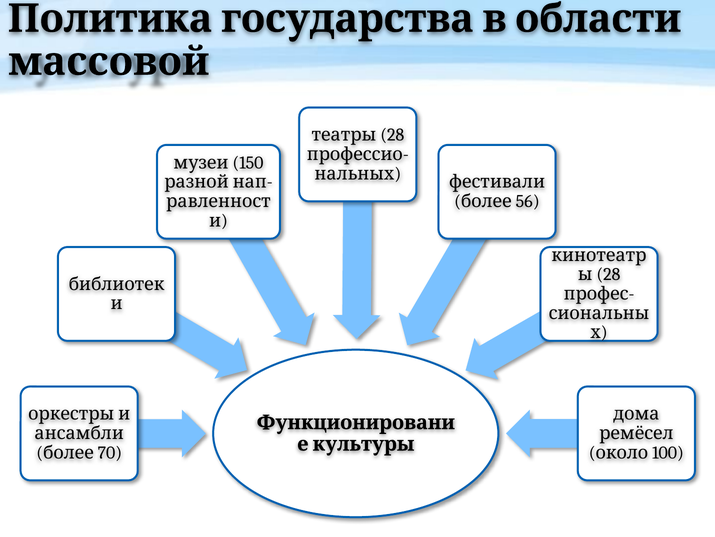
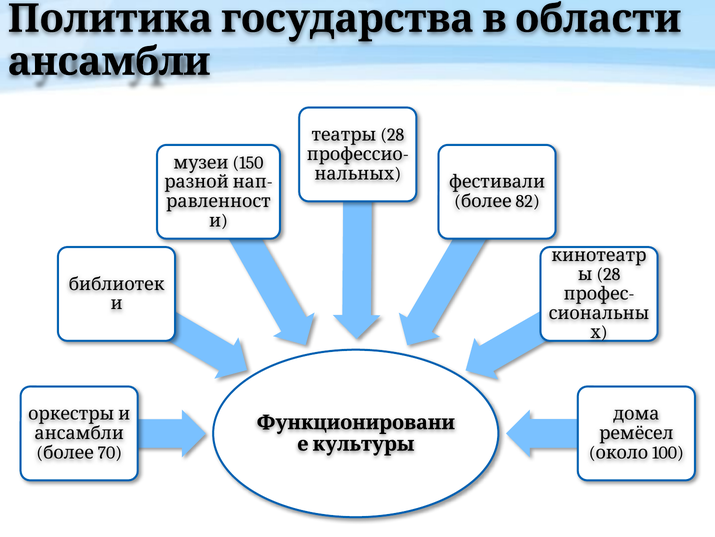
массовой: массовой -> ансамбли (109, 62)
56: 56 -> 82 (528, 201)
